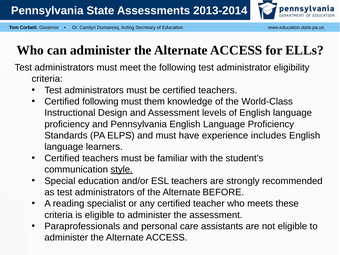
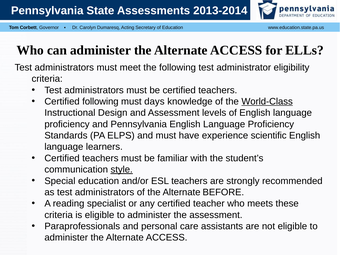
them: them -> days (154, 102)
World-Class underline: none -> present (267, 102)
includes: includes -> scientific (269, 136)
